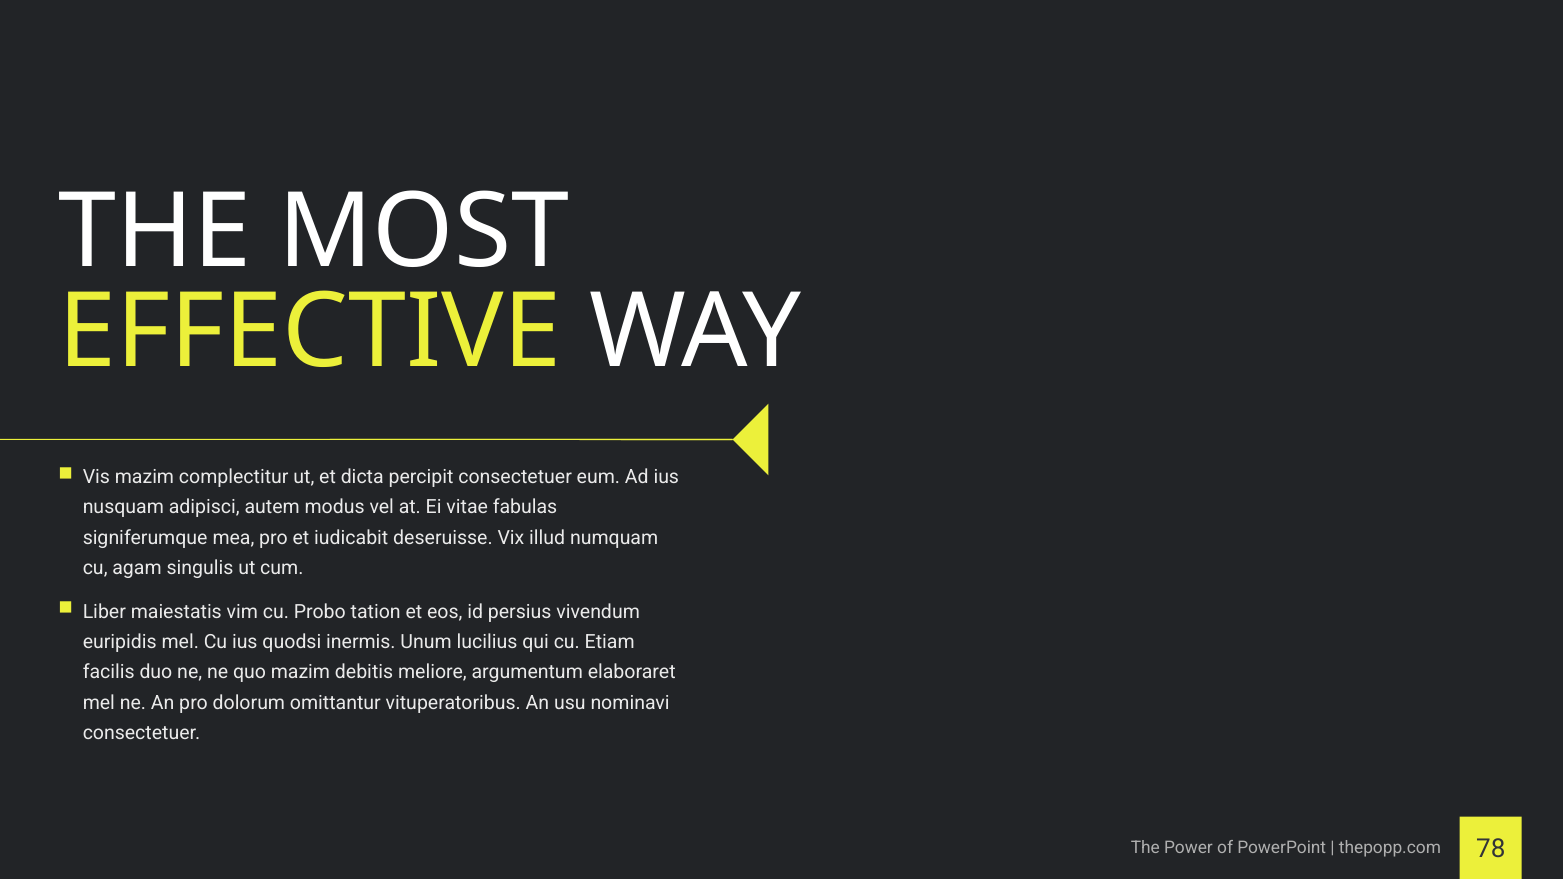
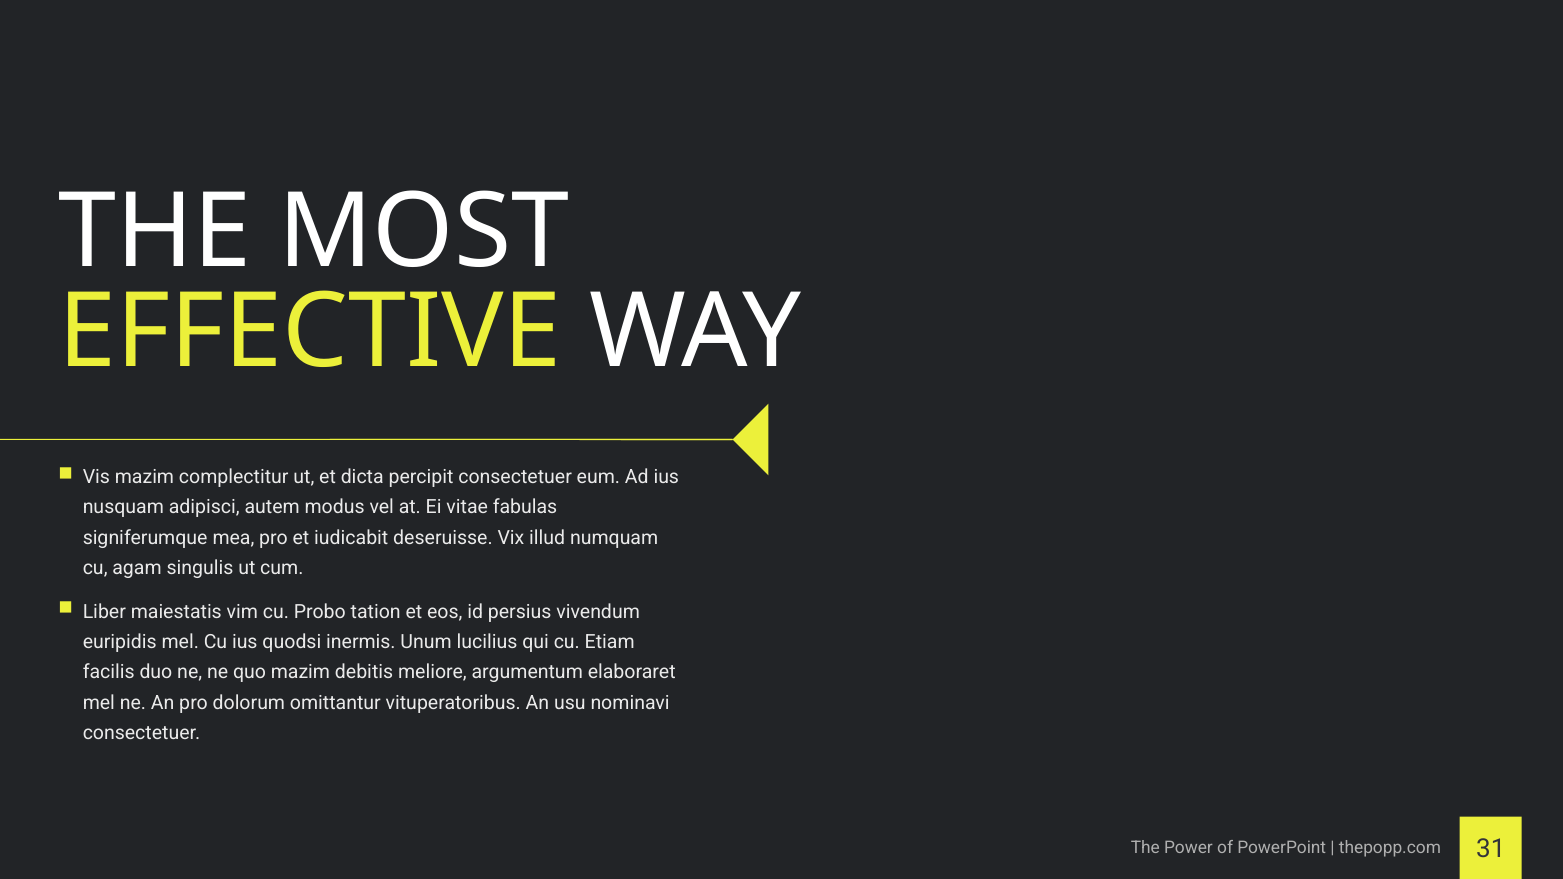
78: 78 -> 31 (1491, 849)
